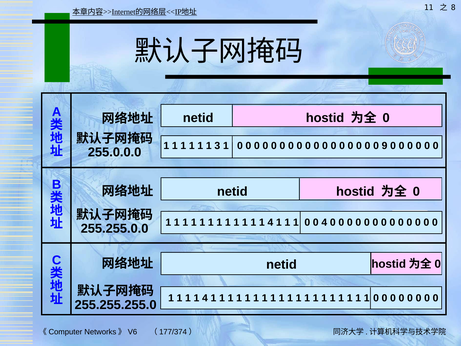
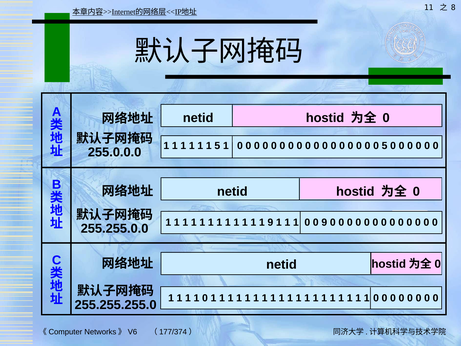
1 3: 3 -> 5 (217, 146)
0 9: 9 -> 5 (385, 146)
4: 4 -> 9 (270, 222)
0 4: 4 -> 9 (324, 222)
4: 4 -> 0 (205, 298)
